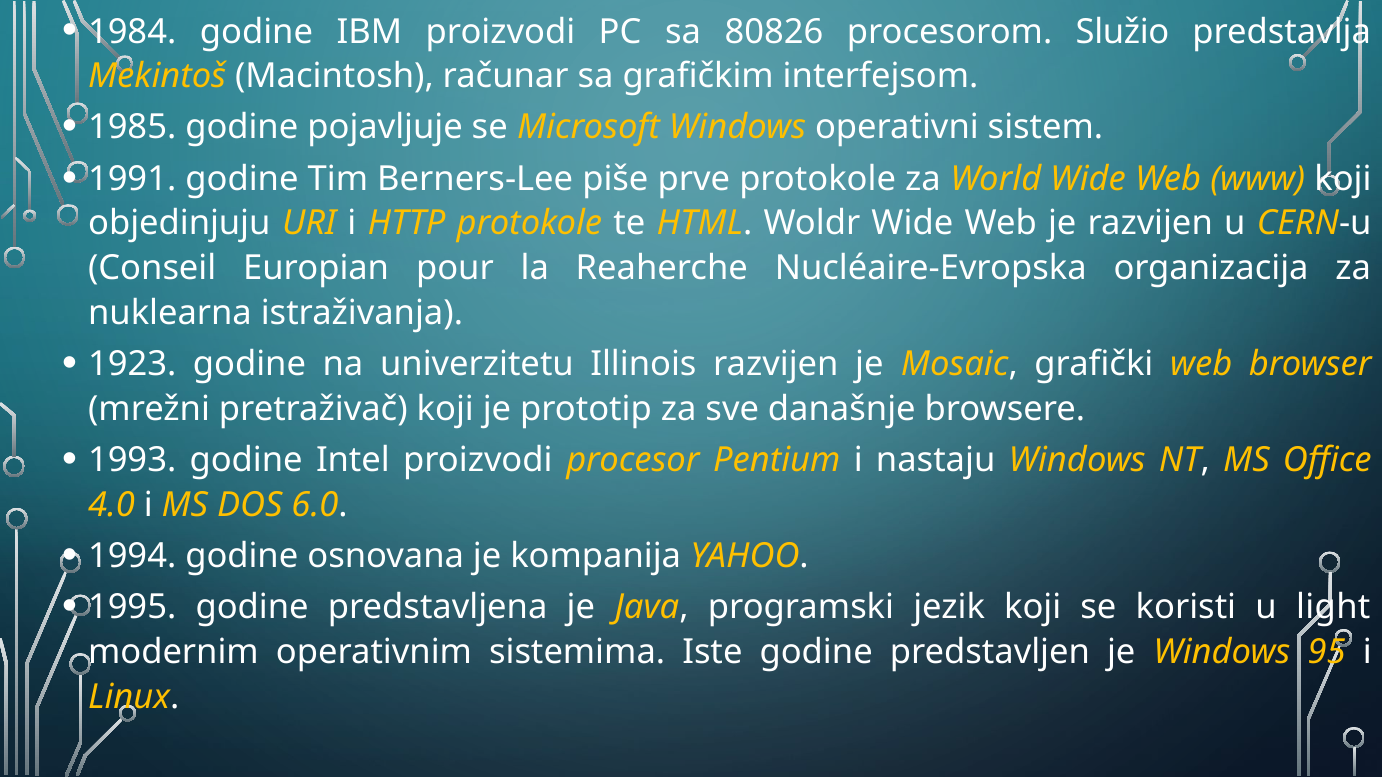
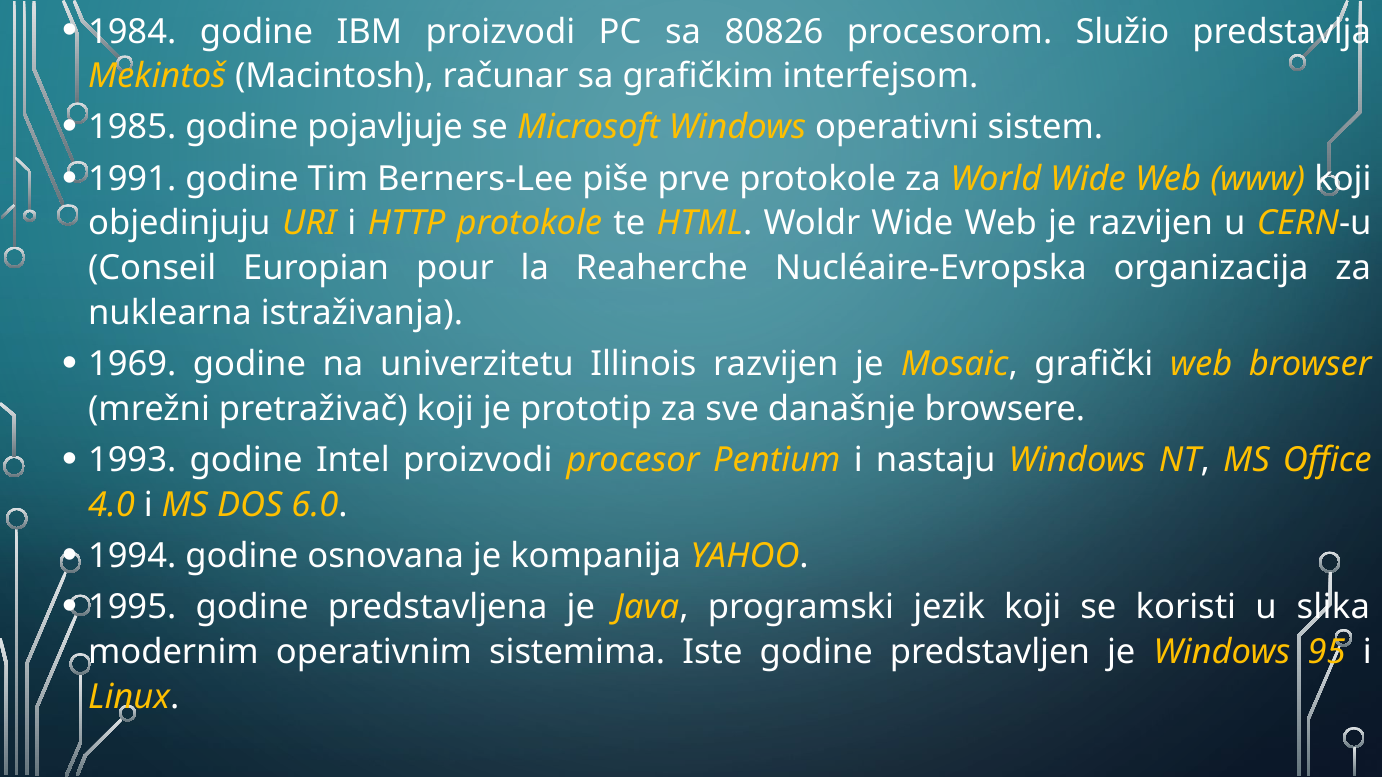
1923: 1923 -> 1969 (132, 364)
light: light -> slika (1333, 608)
